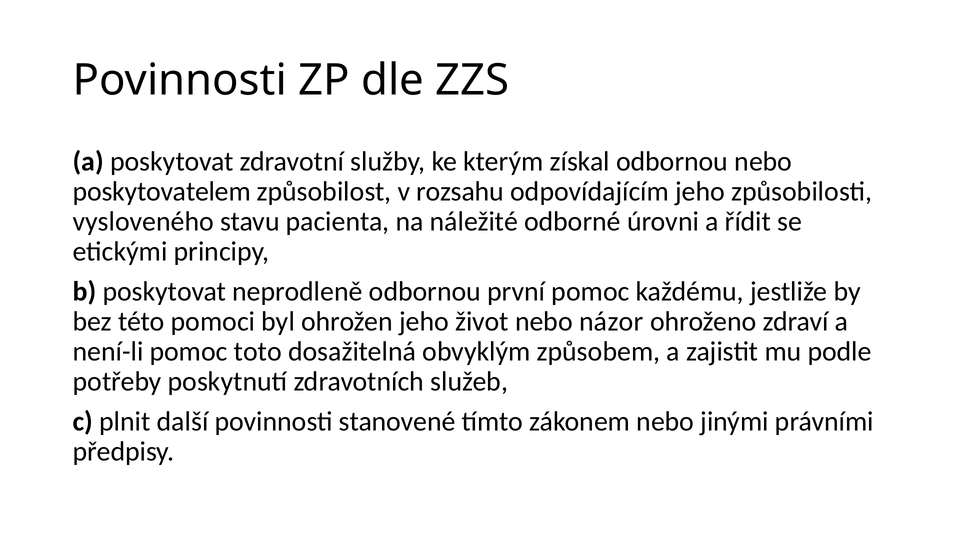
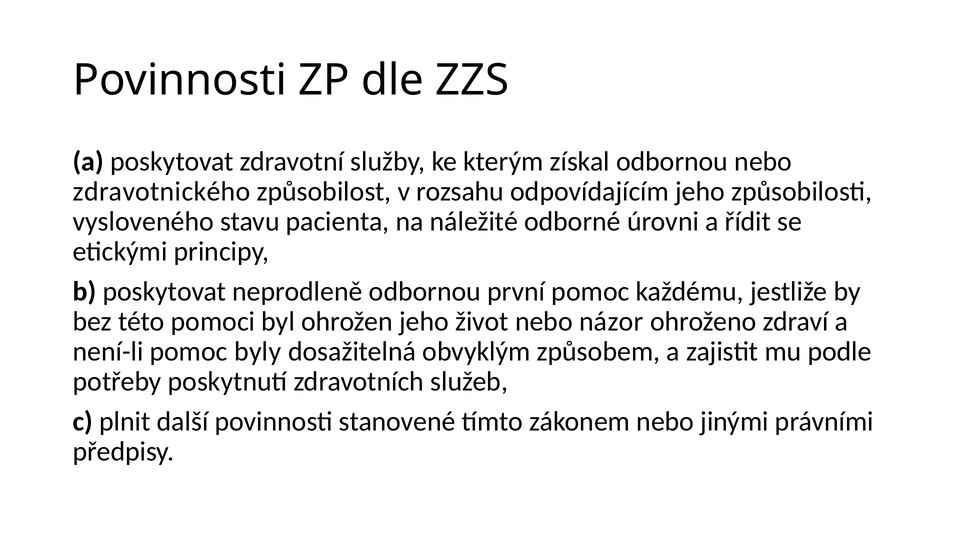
poskytovatelem: poskytovatelem -> zdravotnického (162, 191)
toto: toto -> byly (258, 352)
